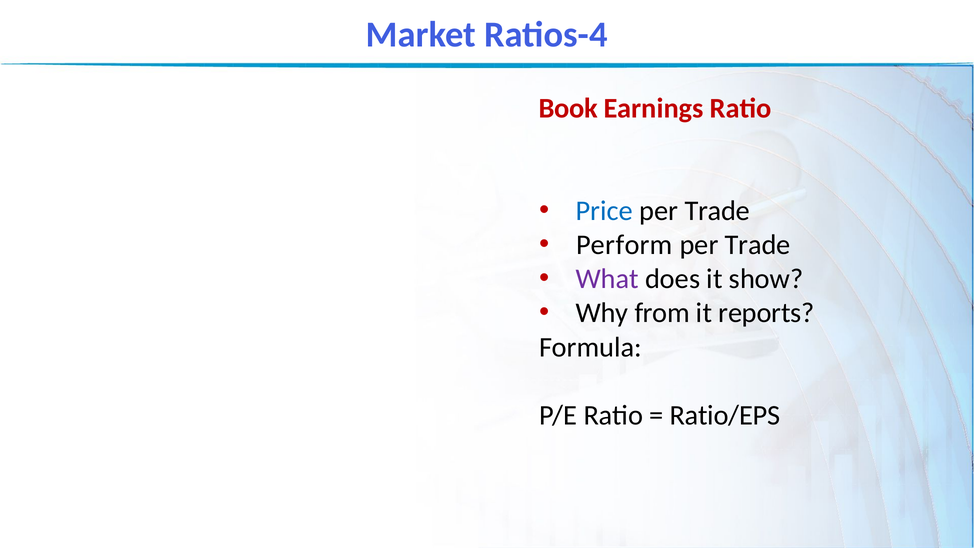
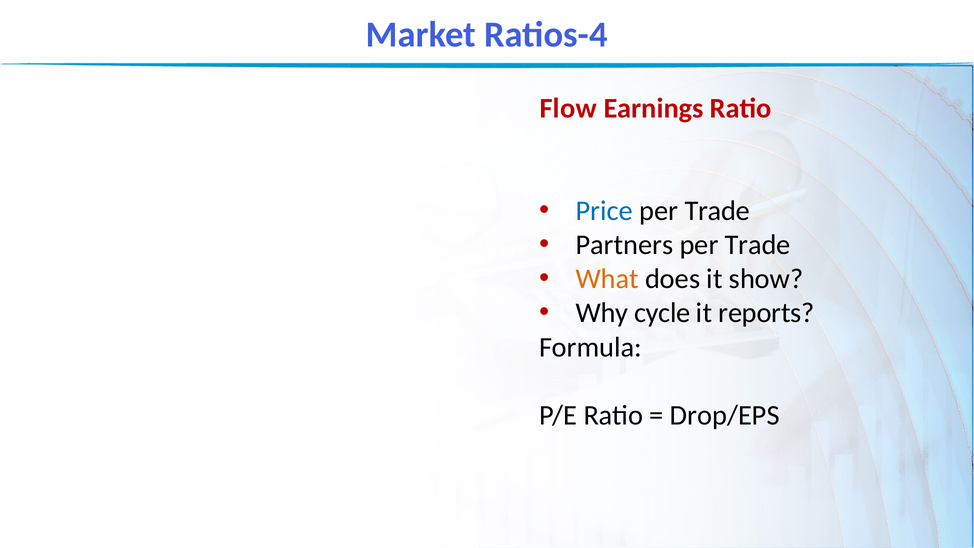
Book: Book -> Flow (568, 108)
Perform: Perform -> Partners (624, 245)
What colour: purple -> orange (607, 279)
from: from -> cycle (662, 313)
Ratio/EPS: Ratio/EPS -> Drop/EPS (725, 415)
